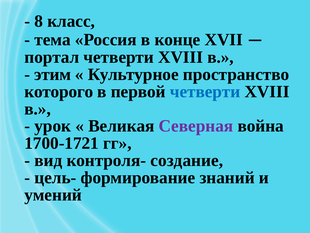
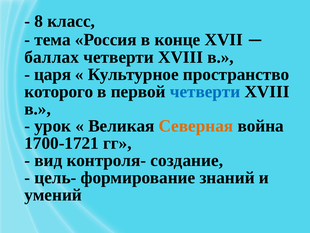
портал: портал -> баллах (52, 57)
этим: этим -> царя (53, 74)
Северная colour: purple -> orange (196, 126)
